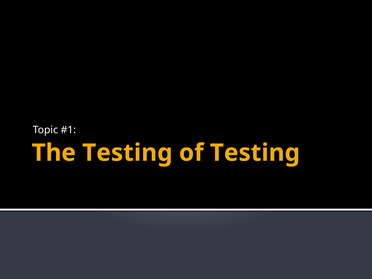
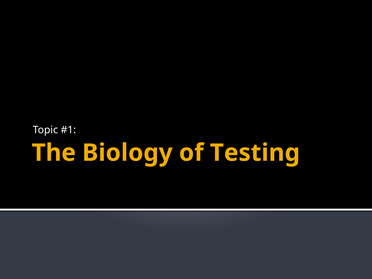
The Testing: Testing -> Biology (127, 153)
